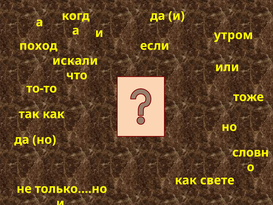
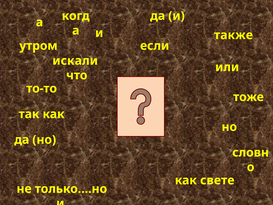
утром: утром -> также (233, 35)
поход: поход -> утром (38, 46)
